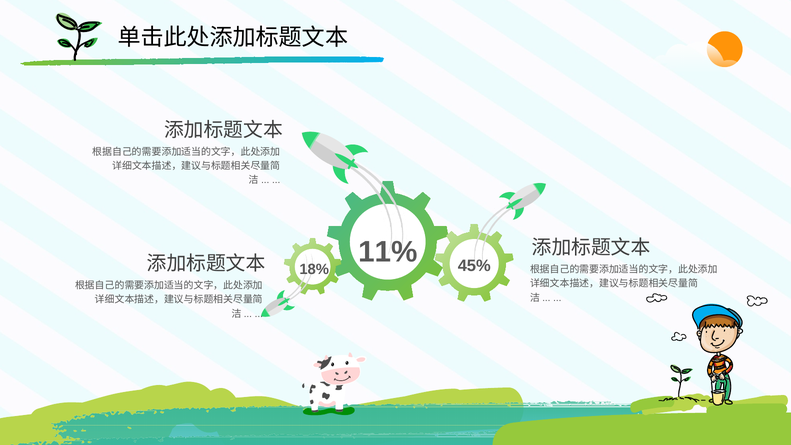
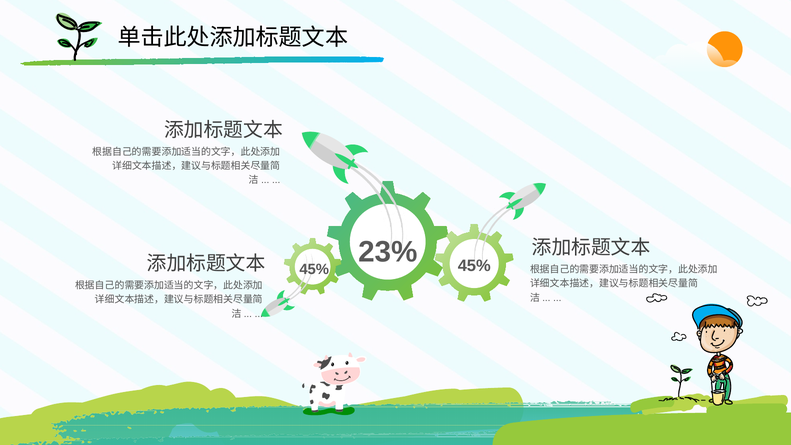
11%: 11% -> 23% (388, 252)
18%: 18% -> 45% (314, 270)
